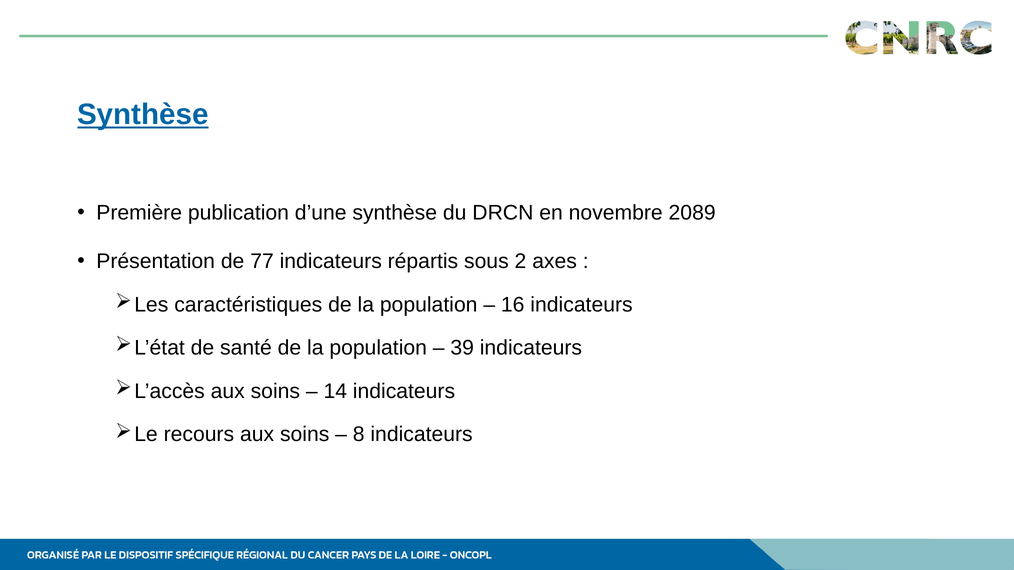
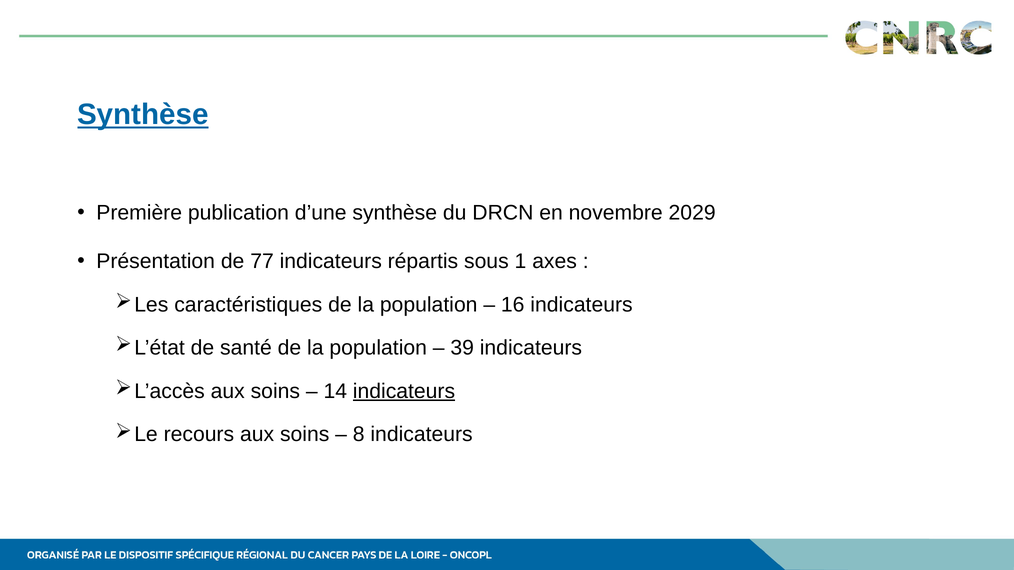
2089: 2089 -> 2029 (692, 213)
2: 2 -> 1 (520, 262)
indicateurs underline: none -> present (404, 391)
